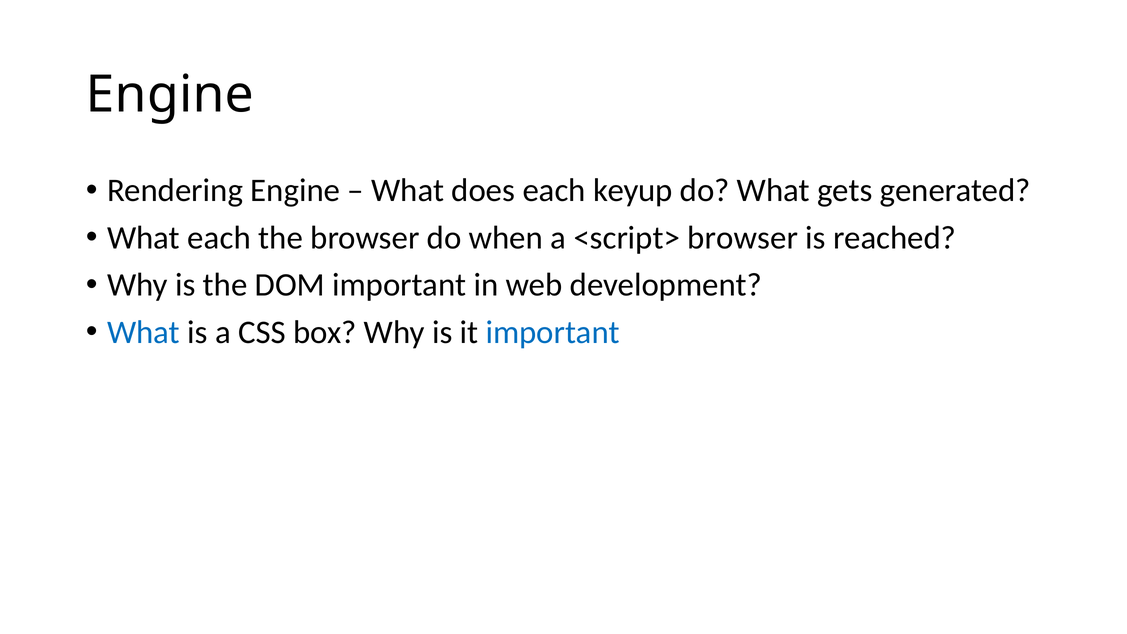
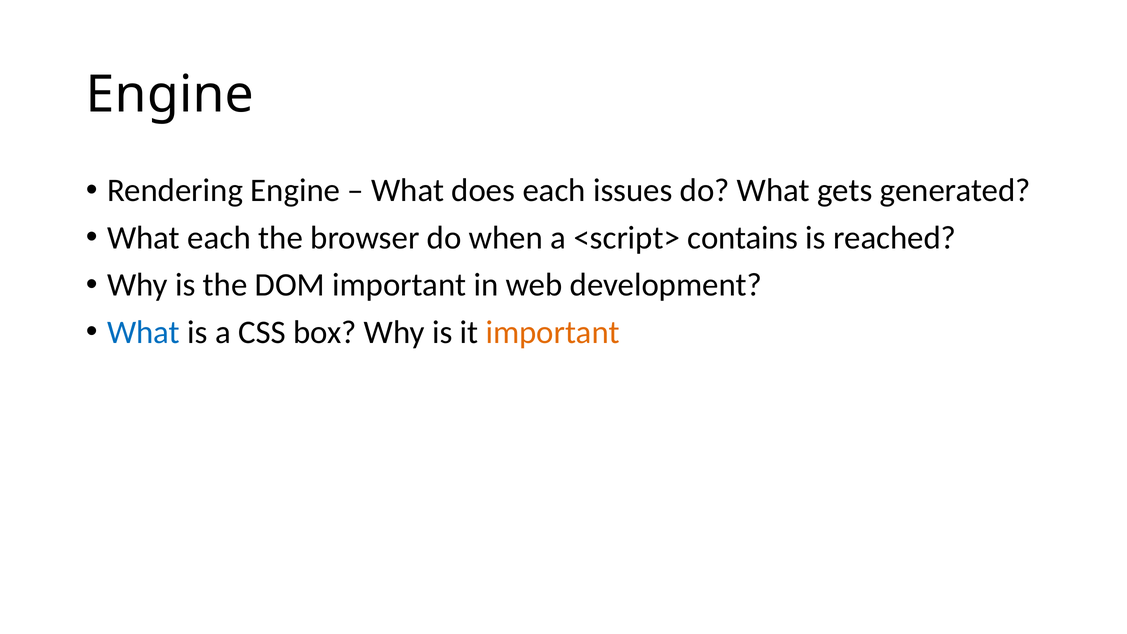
keyup: keyup -> issues (633, 191)
<script> browser: browser -> contains (743, 238)
important colour: blue -> orange (553, 332)
